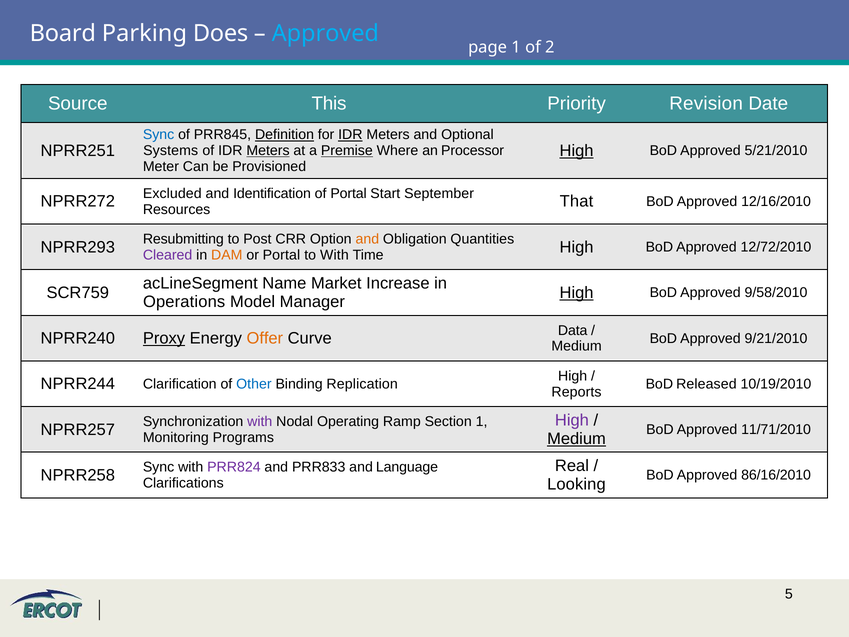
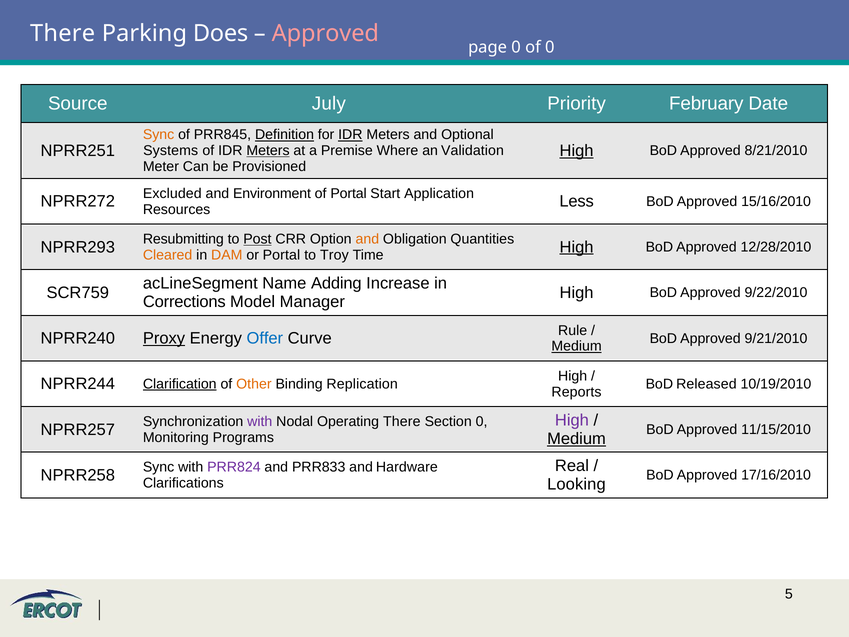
Board: Board -> There (63, 33)
Approved colour: light blue -> pink (325, 33)
page 1: 1 -> 0 (516, 47)
of 2: 2 -> 0 (550, 47)
This: This -> July (329, 104)
Revision: Revision -> February (706, 104)
Sync colour: blue -> orange (159, 135)
5/21/2010: 5/21/2010 -> 8/21/2010 (776, 151)
Premise underline: present -> none (347, 151)
Processor: Processor -> Validation (472, 151)
Identification: Identification -> Environment (272, 194)
September: September -> Application (439, 194)
That: That -> Less (577, 201)
12/16/2010: 12/16/2010 -> 15/16/2010 (776, 201)
Post underline: none -> present (257, 239)
Cleared colour: purple -> orange (168, 255)
to With: With -> Troy (334, 255)
High underline: none -> present (577, 247)
12/72/2010: 12/72/2010 -> 12/28/2010 (776, 247)
Market: Market -> Adding (336, 283)
High underline: present -> none (577, 293)
9/58/2010: 9/58/2010 -> 9/22/2010 (776, 293)
Operations: Operations -> Corrections (184, 302)
Offer colour: orange -> blue (265, 338)
Data: Data -> Rule (573, 330)
Medium underline: none -> present (577, 346)
Clarification underline: none -> present (180, 384)
Other colour: blue -> orange (254, 384)
Operating Ramp: Ramp -> There (402, 422)
Section 1: 1 -> 0 (482, 422)
11/71/2010: 11/71/2010 -> 11/15/2010 (776, 429)
Language: Language -> Hardware (407, 467)
86/16/2010: 86/16/2010 -> 17/16/2010 (776, 475)
